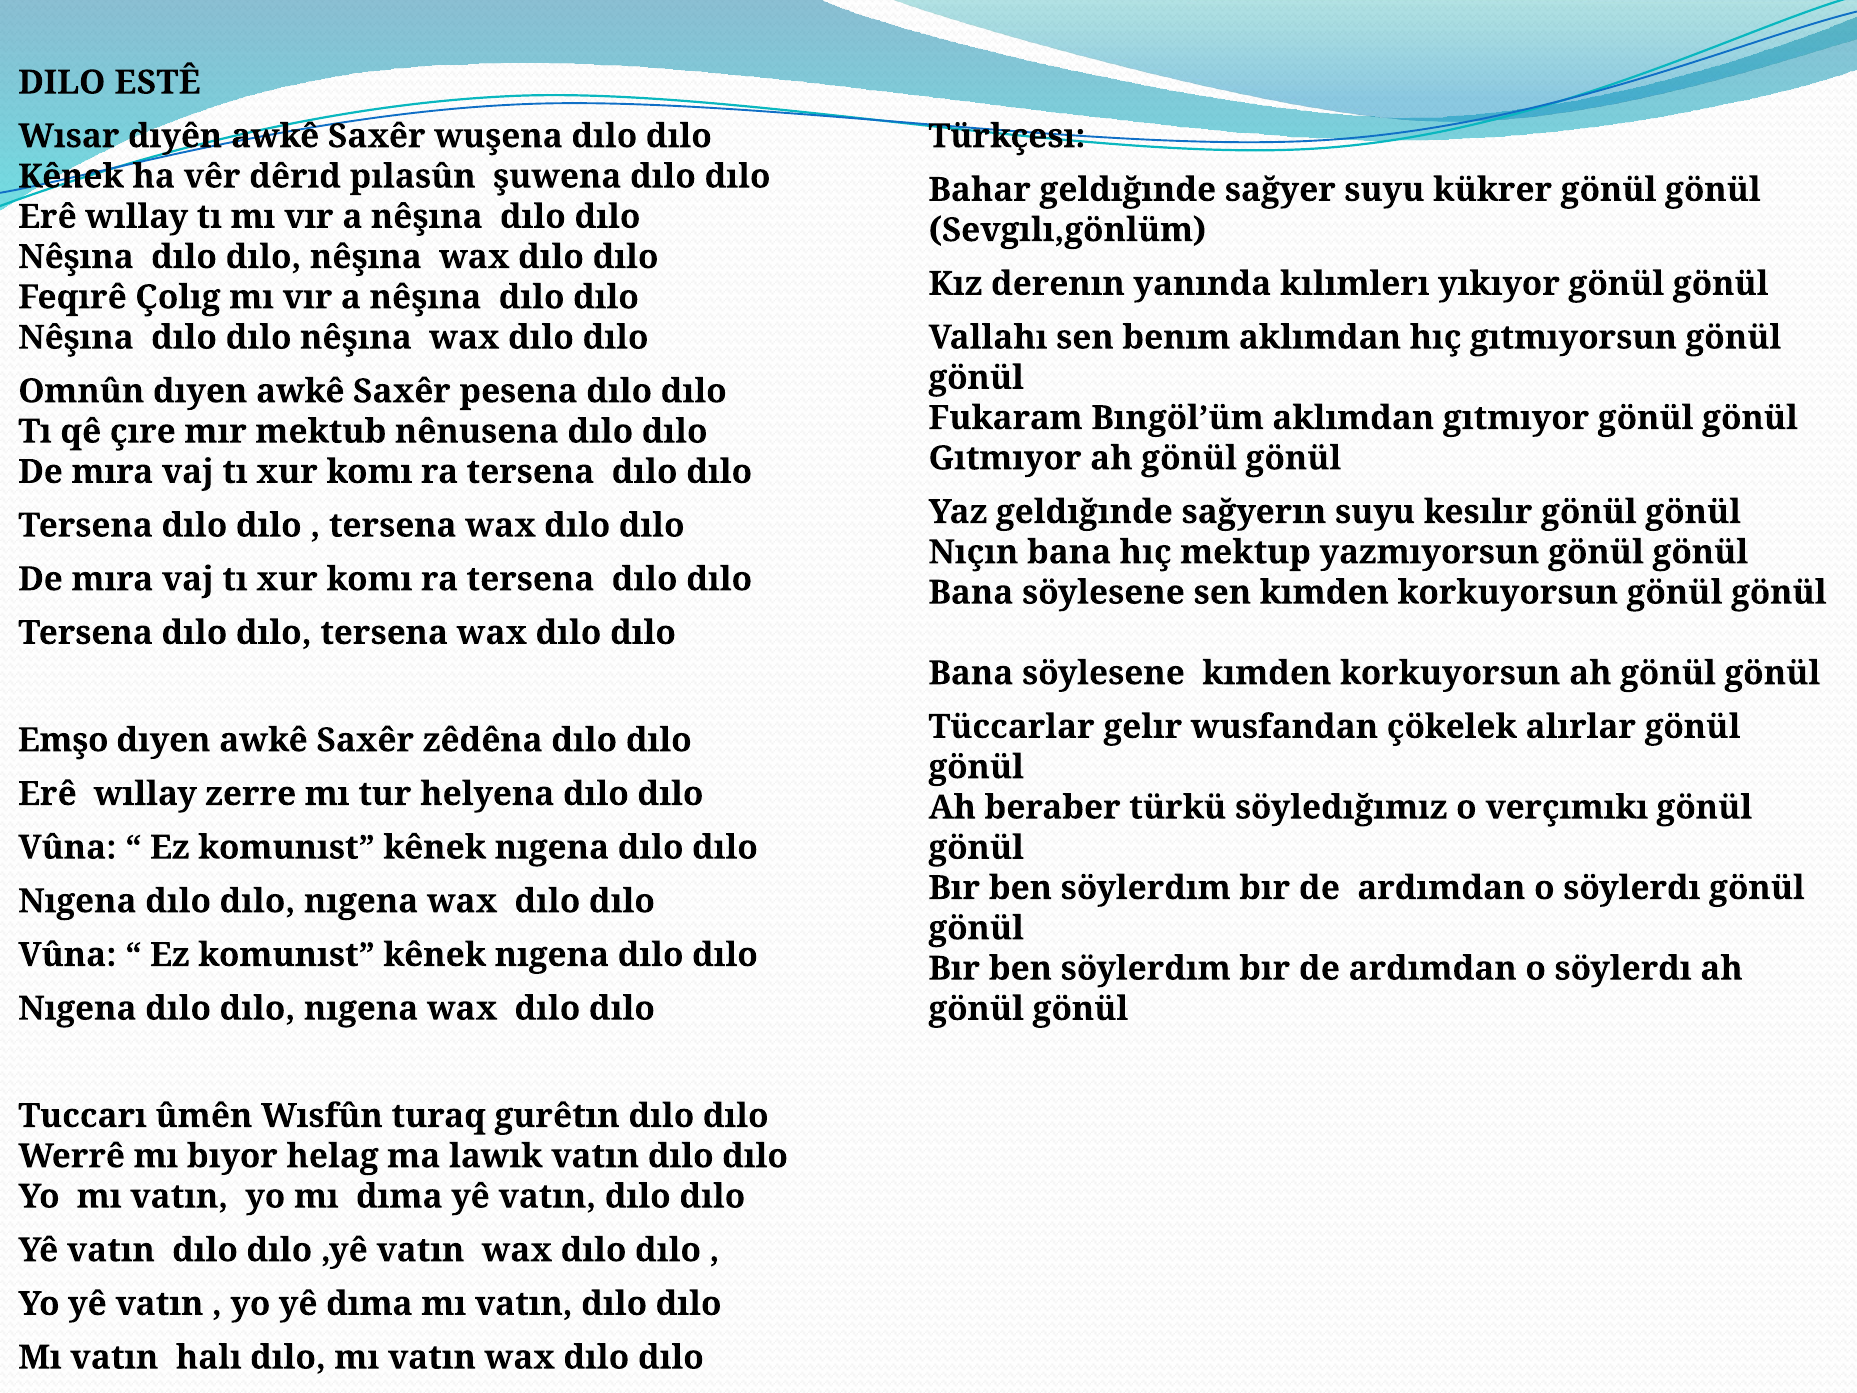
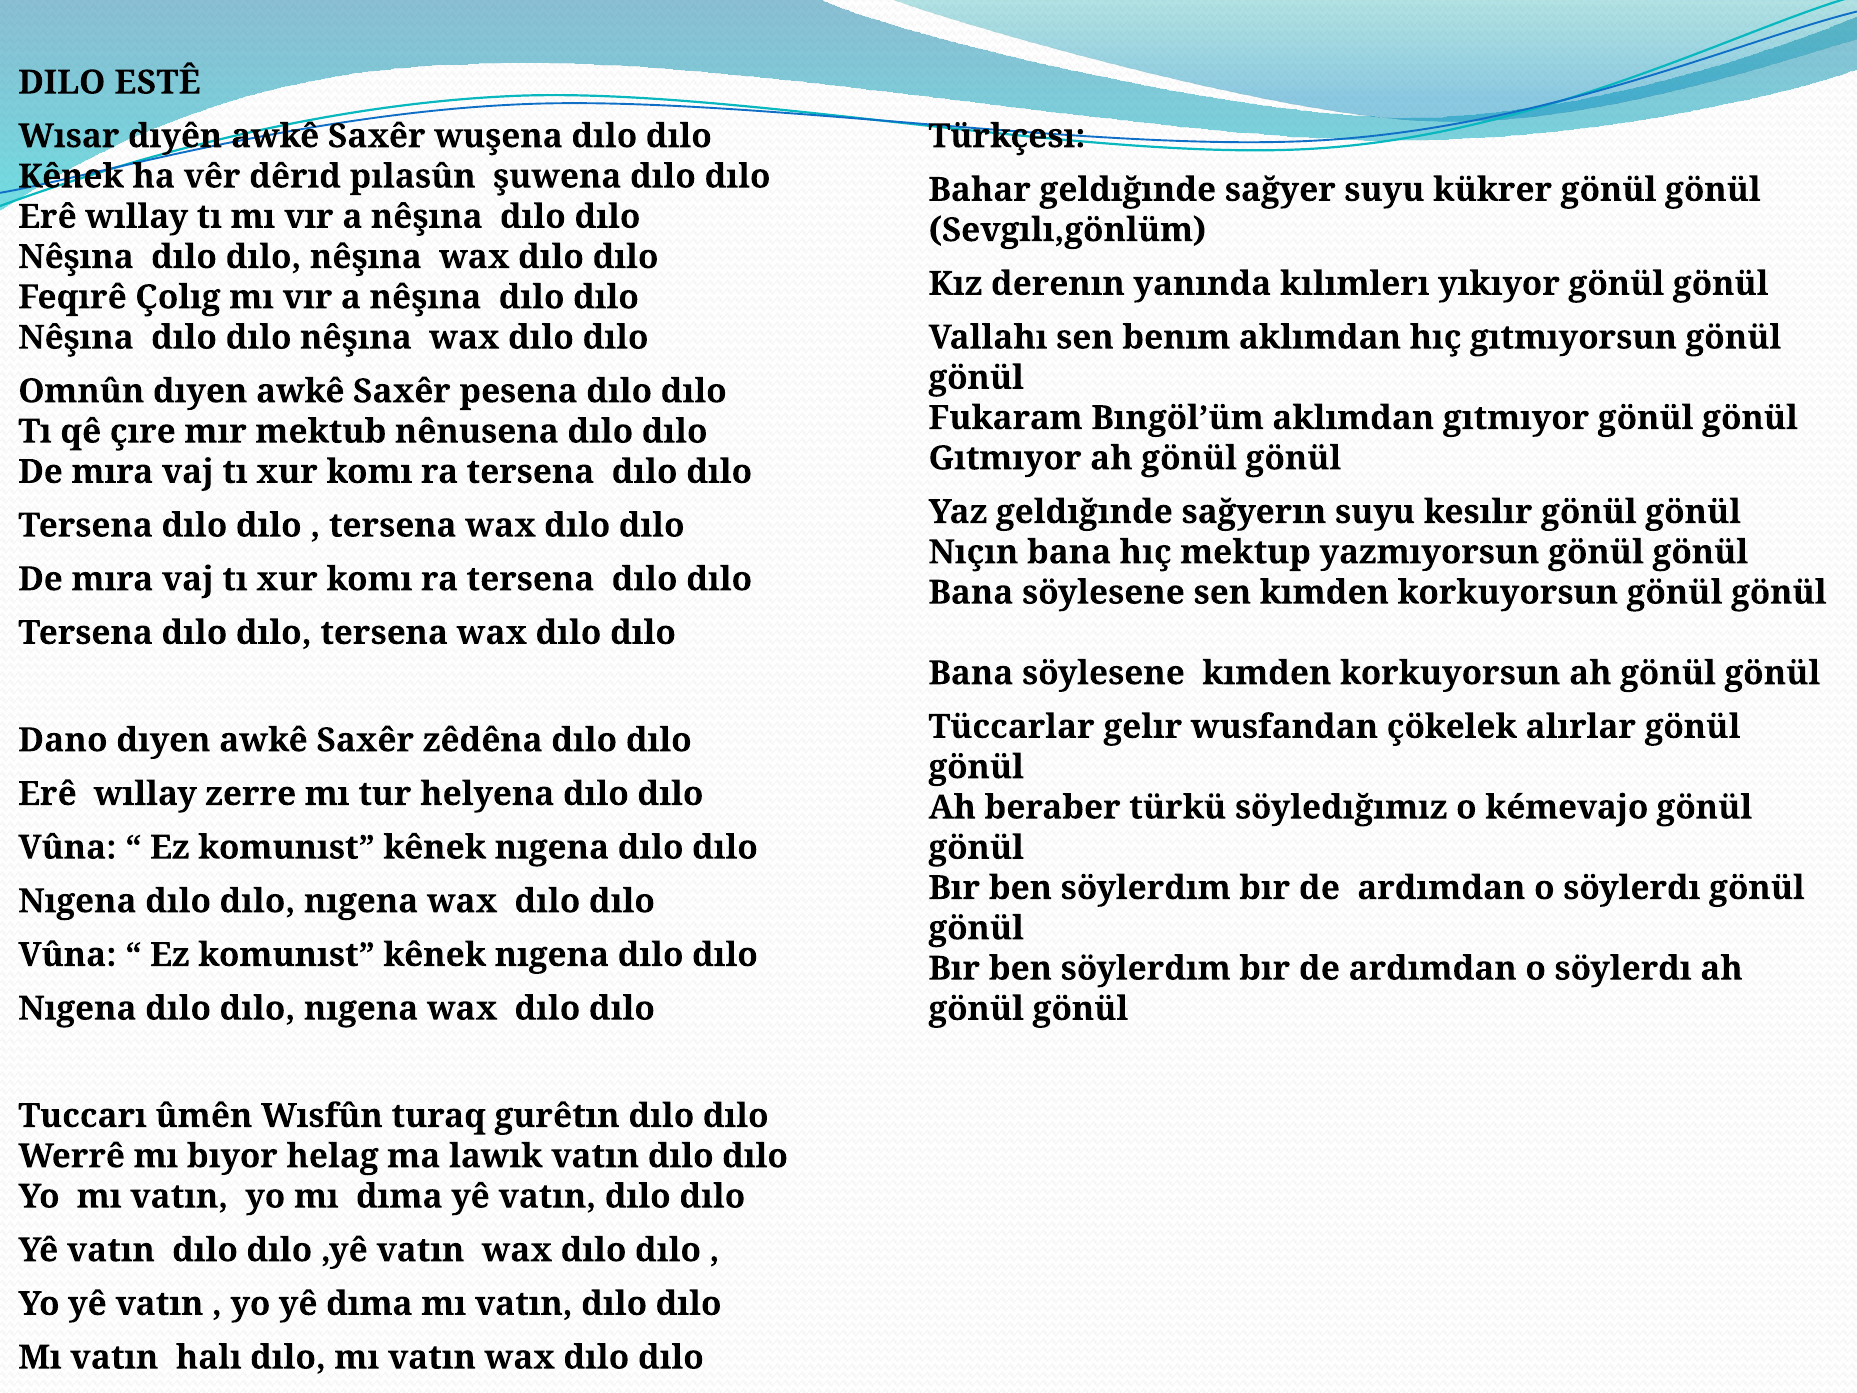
Emşo: Emşo -> Dano (63, 740)
verçımıkı: verçımıkı -> kémevajo (1567, 807)
